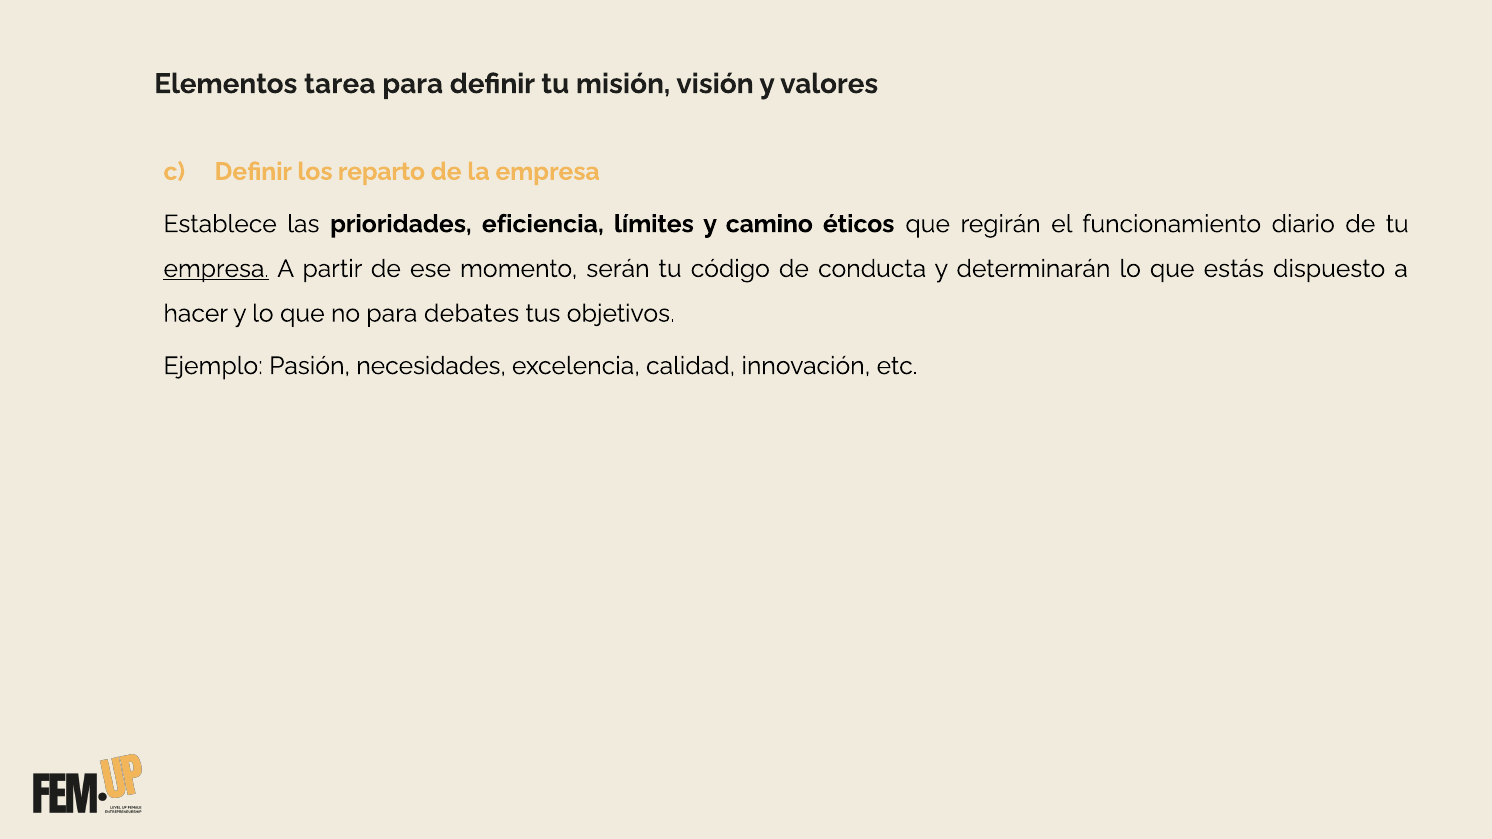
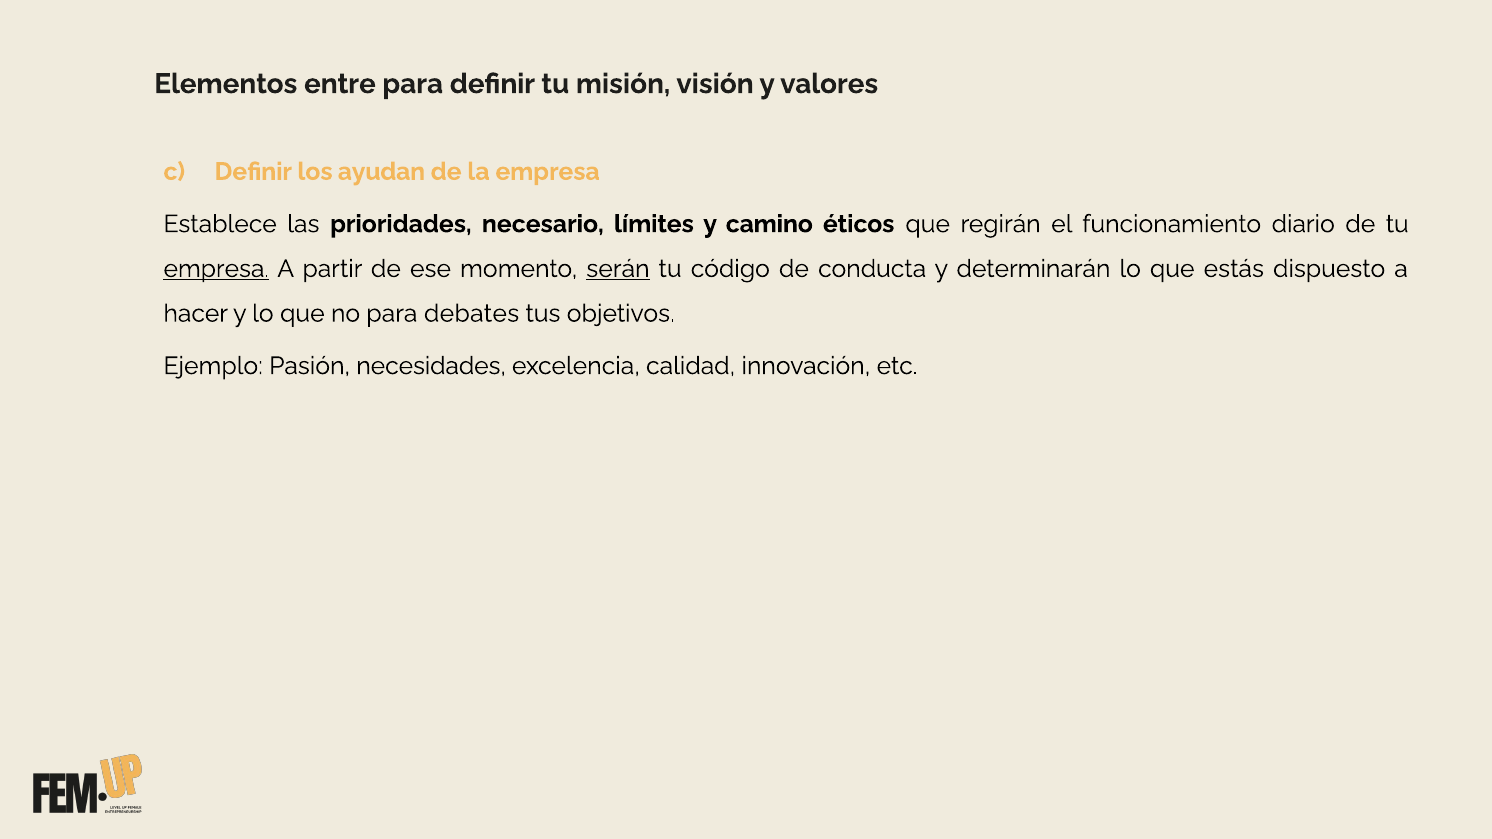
tarea: tarea -> entre (340, 84)
reparto: reparto -> ayudan (381, 172)
eficiencia: eficiencia -> necesario (543, 224)
serán underline: none -> present (618, 269)
